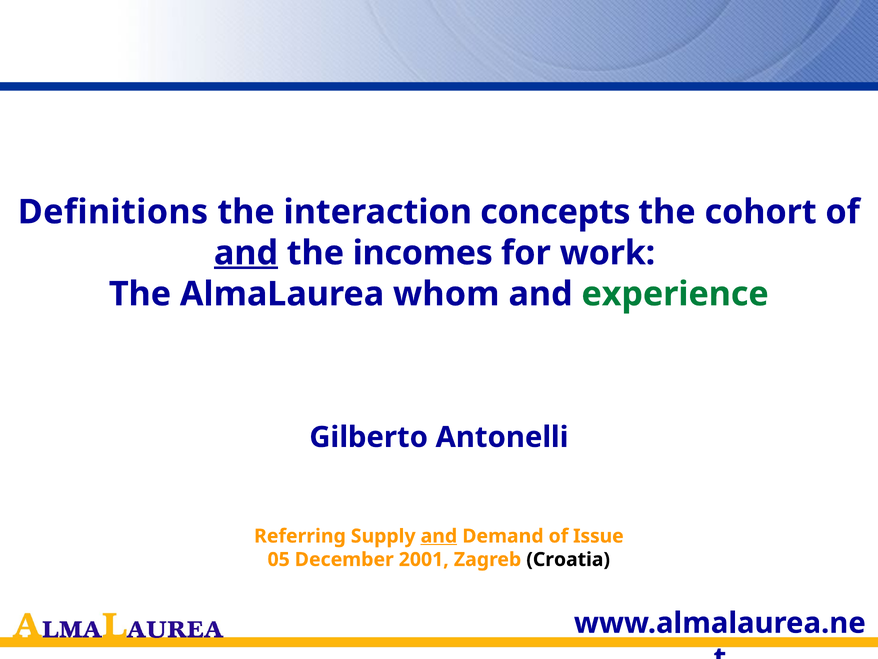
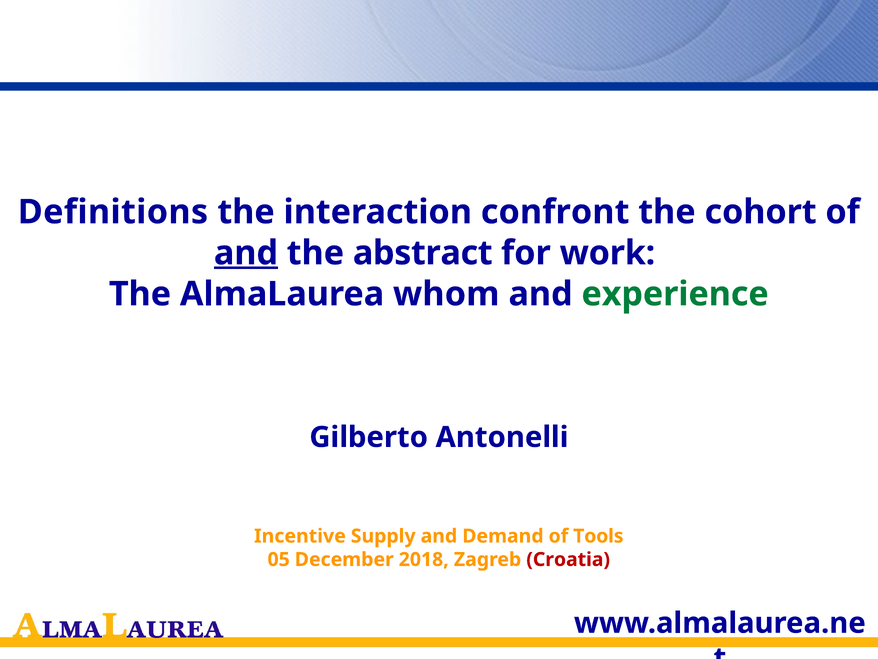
concepts: concepts -> confront (555, 212)
incomes: incomes -> abstract (423, 253)
Referring: Referring -> Incentive (300, 536)
and underline: present -> none (439, 536)
Issue: Issue -> Tools (598, 536)
2001: 2001 -> 2018 (424, 559)
Croatia colour: black -> red (568, 559)
